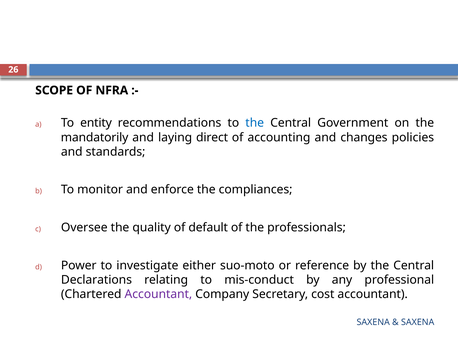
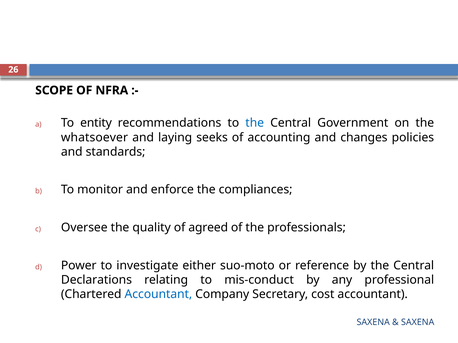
mandatorily: mandatorily -> whatsoever (94, 138)
direct: direct -> seeks (212, 138)
default: default -> agreed (208, 228)
Accountant colour: purple -> blue (158, 295)
